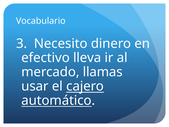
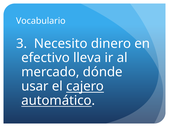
llamas: llamas -> dónde (103, 72)
